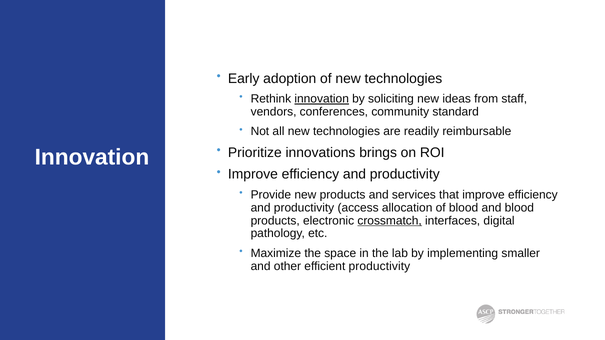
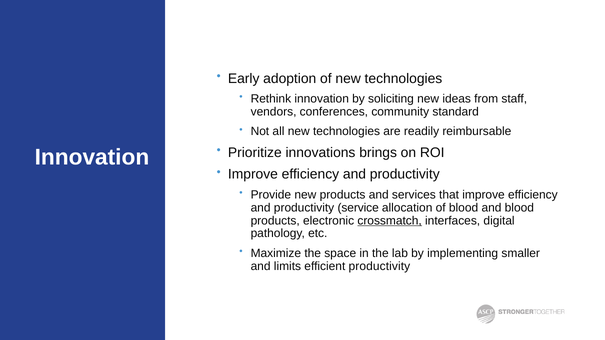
innovation underline: present -> none (322, 99)
access: access -> service (358, 208)
other: other -> limits (287, 266)
